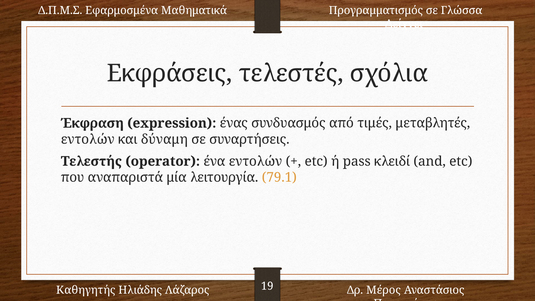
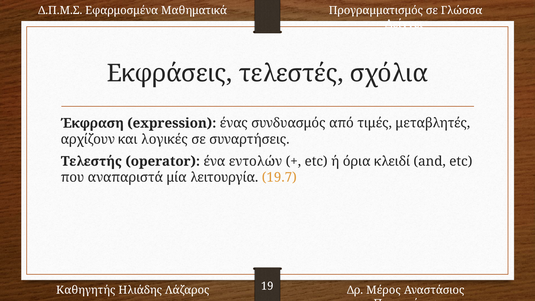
εντολών: εντολών -> αρχίζουν (88, 139)
δύναμη: δύναμη -> λογικές (164, 139)
pass: pass -> όρια (357, 161)
79.1: 79.1 -> 19.7 (279, 177)
